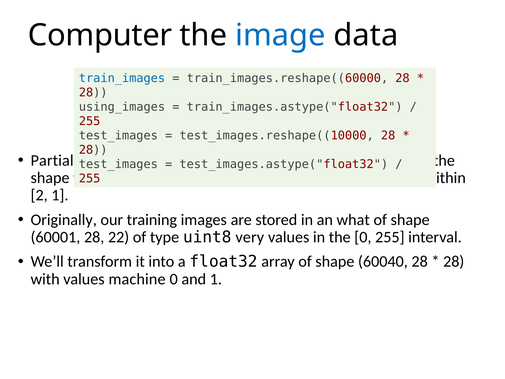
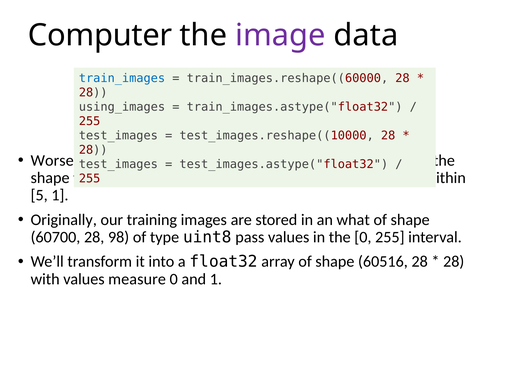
image colour: blue -> purple (280, 35)
Partial: Partial -> Worse (52, 160)
2: 2 -> 5 (39, 195)
60001: 60001 -> 60700 (55, 237)
22: 22 -> 98 (119, 237)
very: very -> pass (250, 237)
60040: 60040 -> 60516 (383, 261)
machine: machine -> measure (137, 279)
